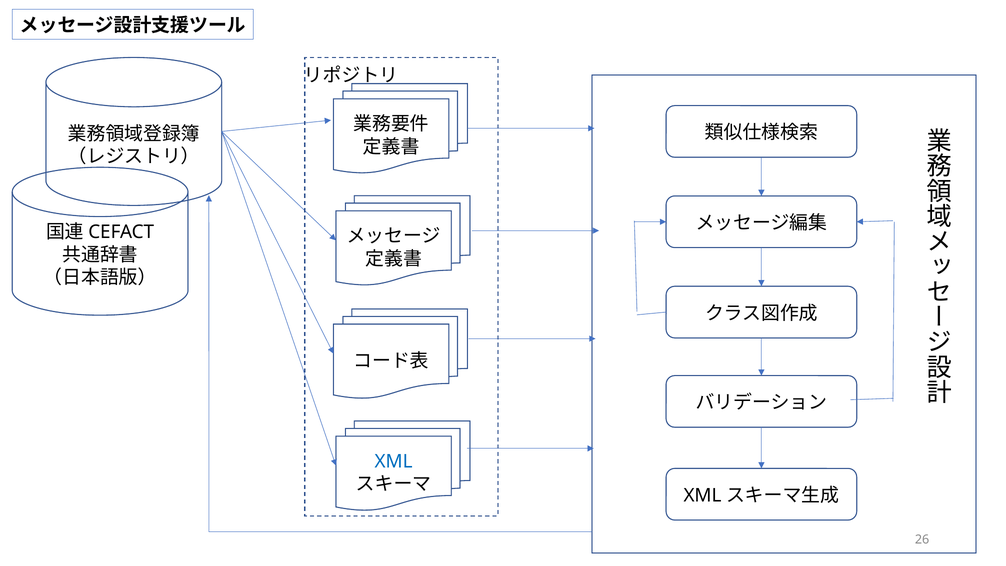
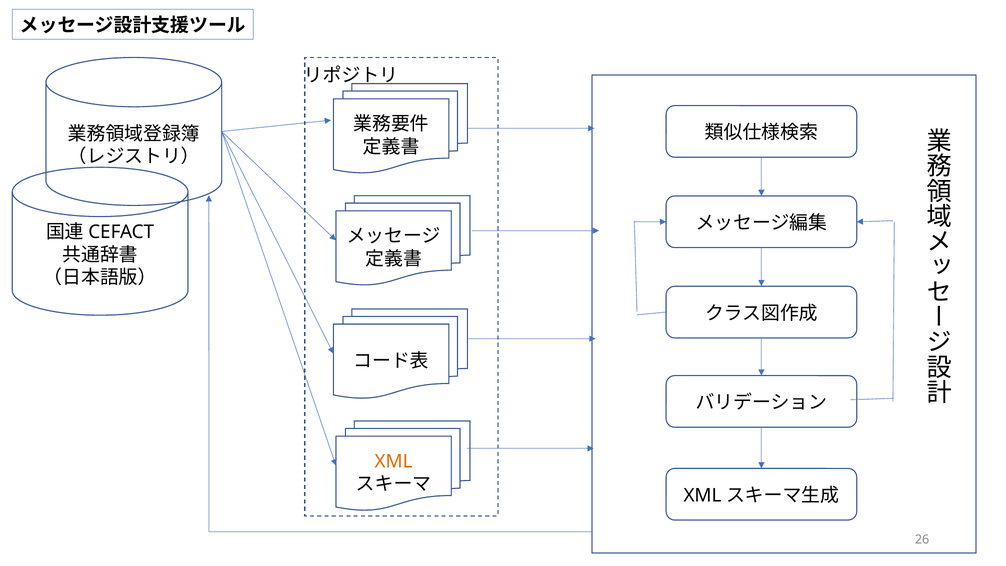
XML colour: blue -> orange (394, 461)
